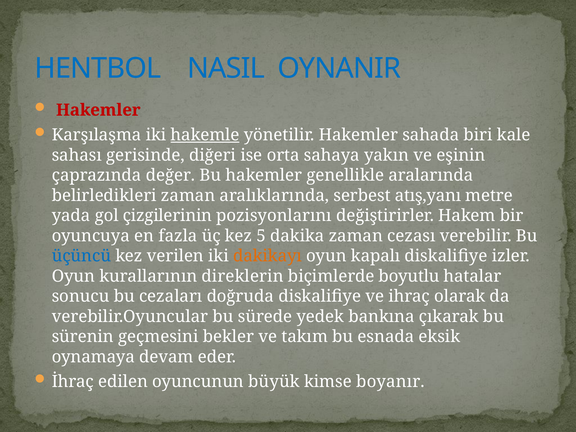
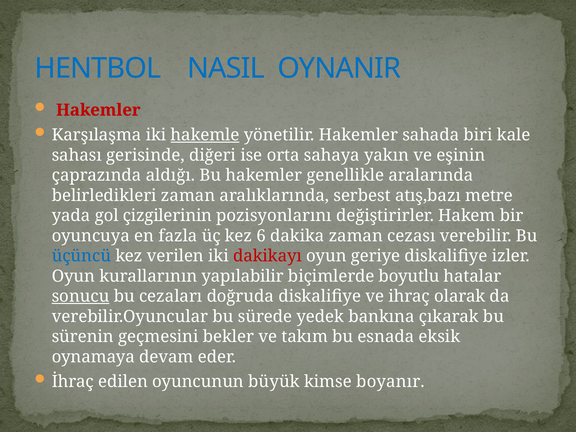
değer: değer -> aldığı (170, 175)
atış,yanı: atış,yanı -> atış,bazı (428, 196)
5: 5 -> 6 (261, 236)
dakikayı colour: orange -> red (268, 256)
kapalı: kapalı -> geriye (376, 256)
direklerin: direklerin -> yapılabilir (243, 276)
sonucu underline: none -> present (81, 296)
